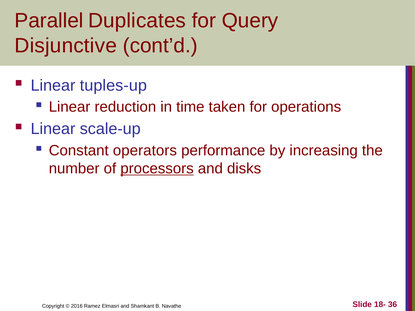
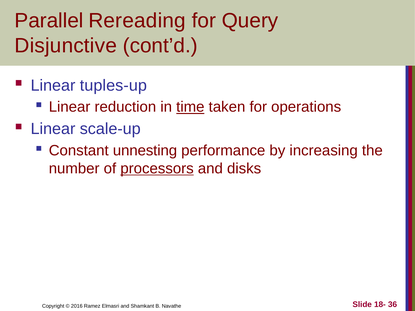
Duplicates: Duplicates -> Rereading (137, 21)
time underline: none -> present (190, 107)
operators: operators -> unnesting (145, 151)
